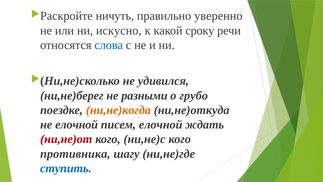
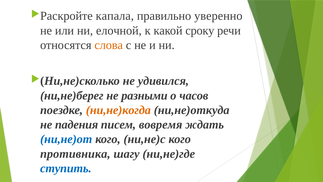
ничуть: ничуть -> капала (115, 16)
искусно: искусно -> елочной (119, 30)
слова colour: blue -> orange (109, 45)
грубо: грубо -> часов (194, 95)
не елочной: елочной -> падения (77, 124)
писем елочной: елочной -> вовремя (161, 124)
ни,не)от colour: red -> blue (66, 139)
